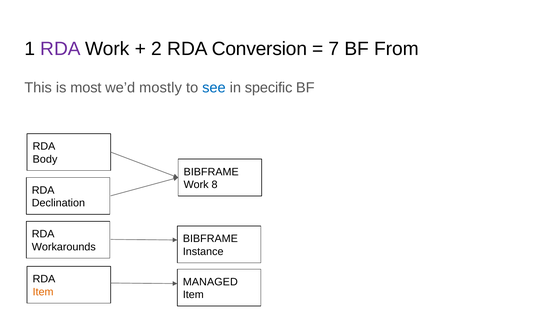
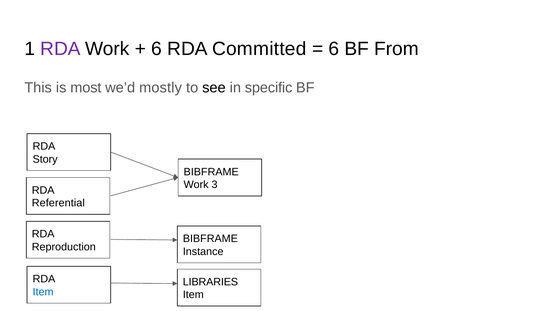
2: 2 -> 6 (157, 49)
Conversion: Conversion -> Committed (259, 49)
7: 7 -> 6 (334, 49)
see colour: blue -> black (214, 88)
Body: Body -> Story (45, 159)
8: 8 -> 3 (215, 185)
Declination: Declination -> Referential (58, 203)
Workarounds: Workarounds -> Reproduction (64, 247)
MANAGED: MANAGED -> LIBRARIES (210, 282)
Item colour: orange -> blue (43, 292)
